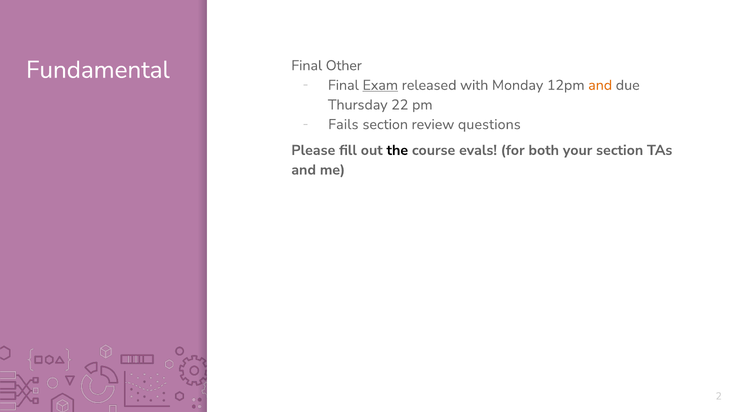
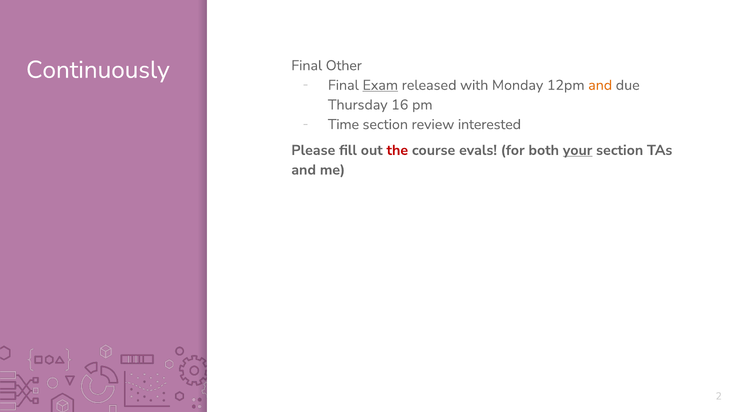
Fundamental: Fundamental -> Continuously (98, 70)
22: 22 -> 16 (400, 105)
Fails: Fails -> Time (343, 124)
questions: questions -> interested (489, 124)
the colour: black -> red (397, 150)
your underline: none -> present (578, 150)
